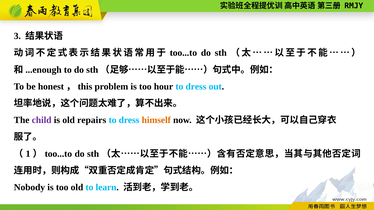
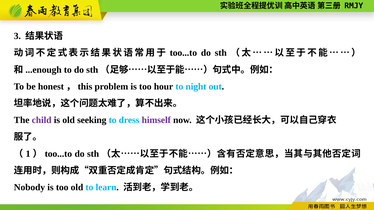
dress: dress -> night (196, 87)
repairs: repairs -> seeking (92, 120)
himself colour: orange -> purple (156, 120)
